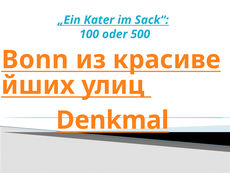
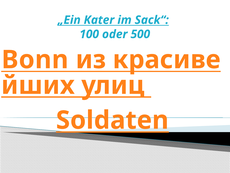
Denkmal: Denkmal -> Soldaten (112, 120)
